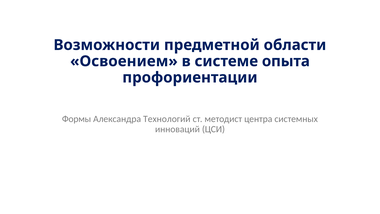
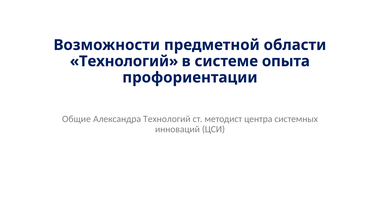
Освоением: Освоением -> Технологий (124, 61)
Формы: Формы -> Общие (76, 119)
